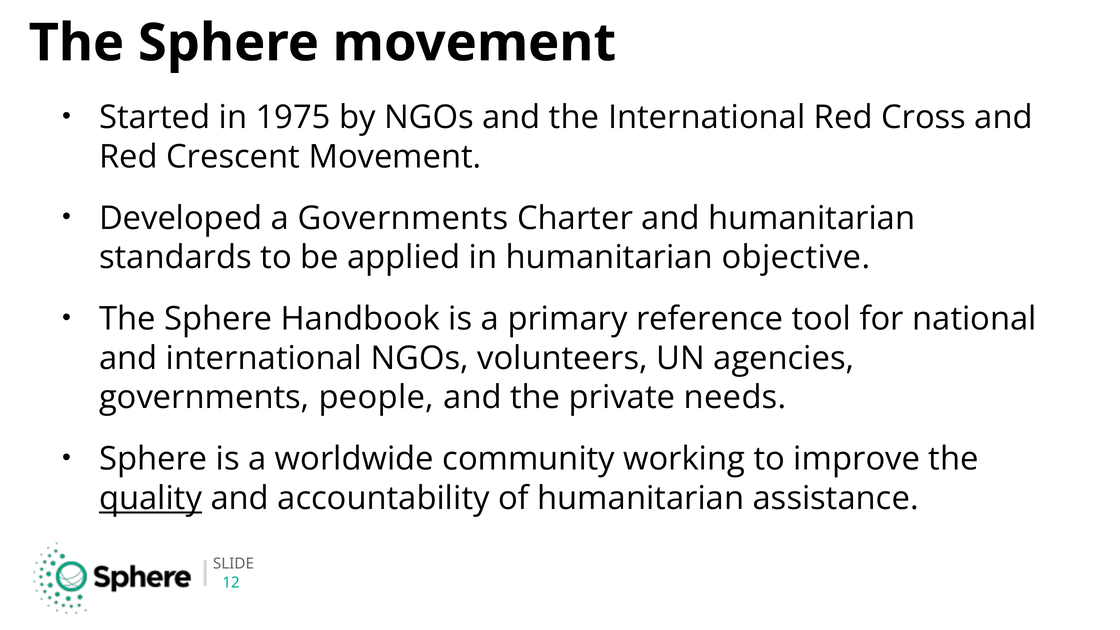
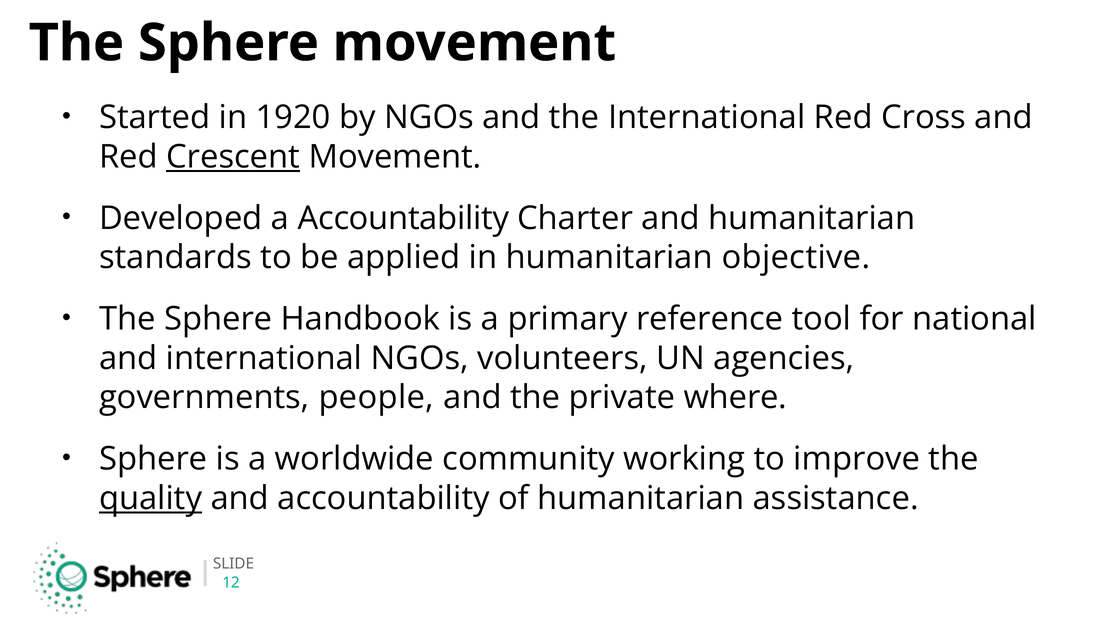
1975: 1975 -> 1920 (293, 118)
Crescent underline: none -> present (233, 157)
a Governments: Governments -> Accountability (403, 218)
needs: needs -> where (735, 398)
